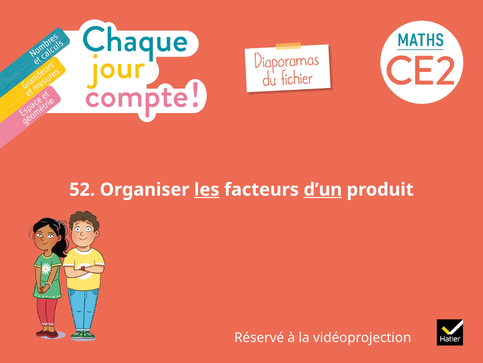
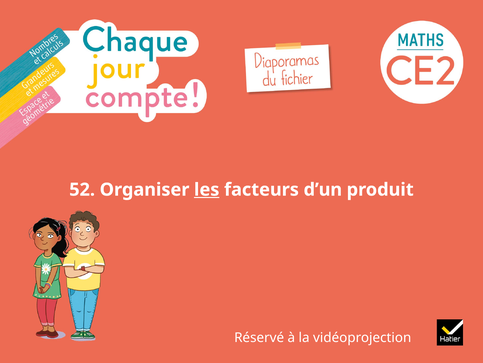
d’un underline: present -> none (323, 189)
